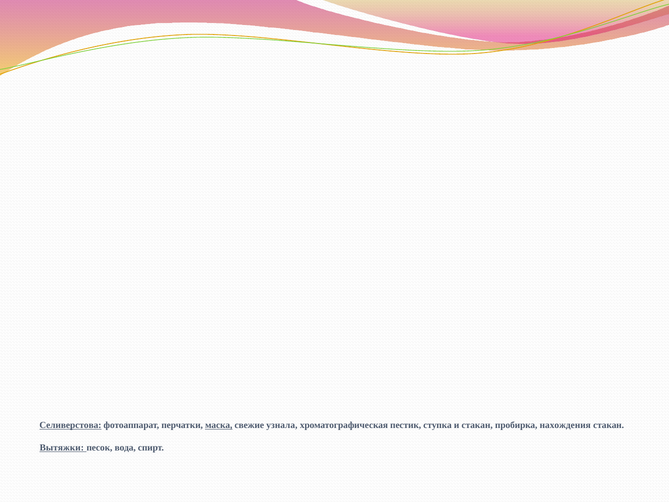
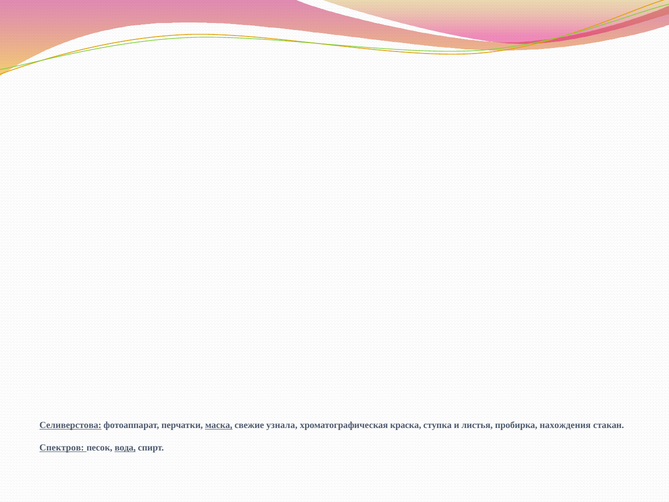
пестик: пестик -> краска (406, 425)
и стакан: стакан -> листья (477, 425)
Вытяжки: Вытяжки -> Спектров (62, 447)
вода underline: none -> present (125, 447)
